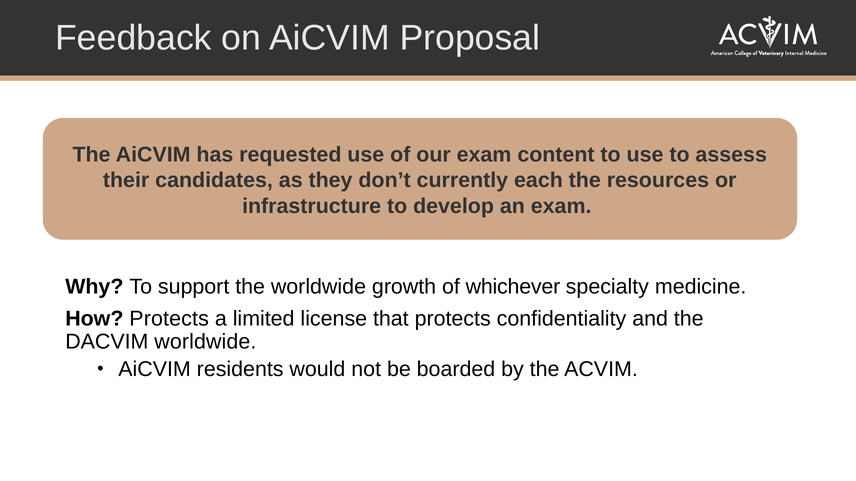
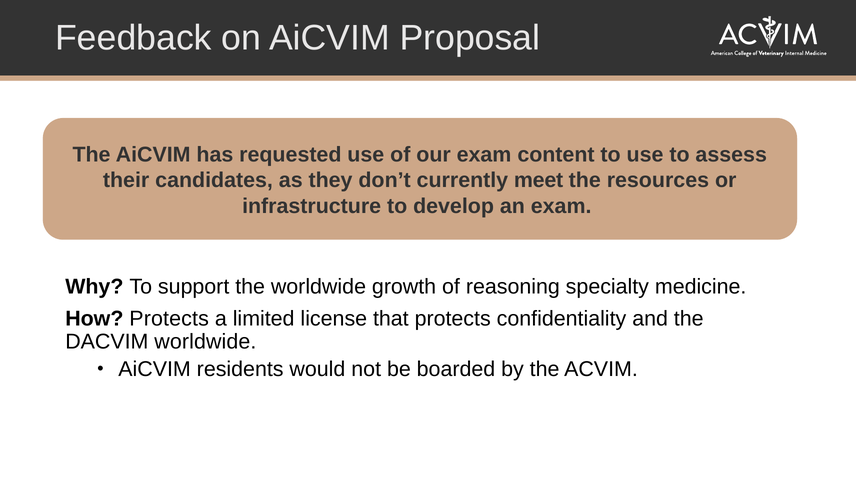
each: each -> meet (539, 181)
whichever: whichever -> reasoning (513, 287)
